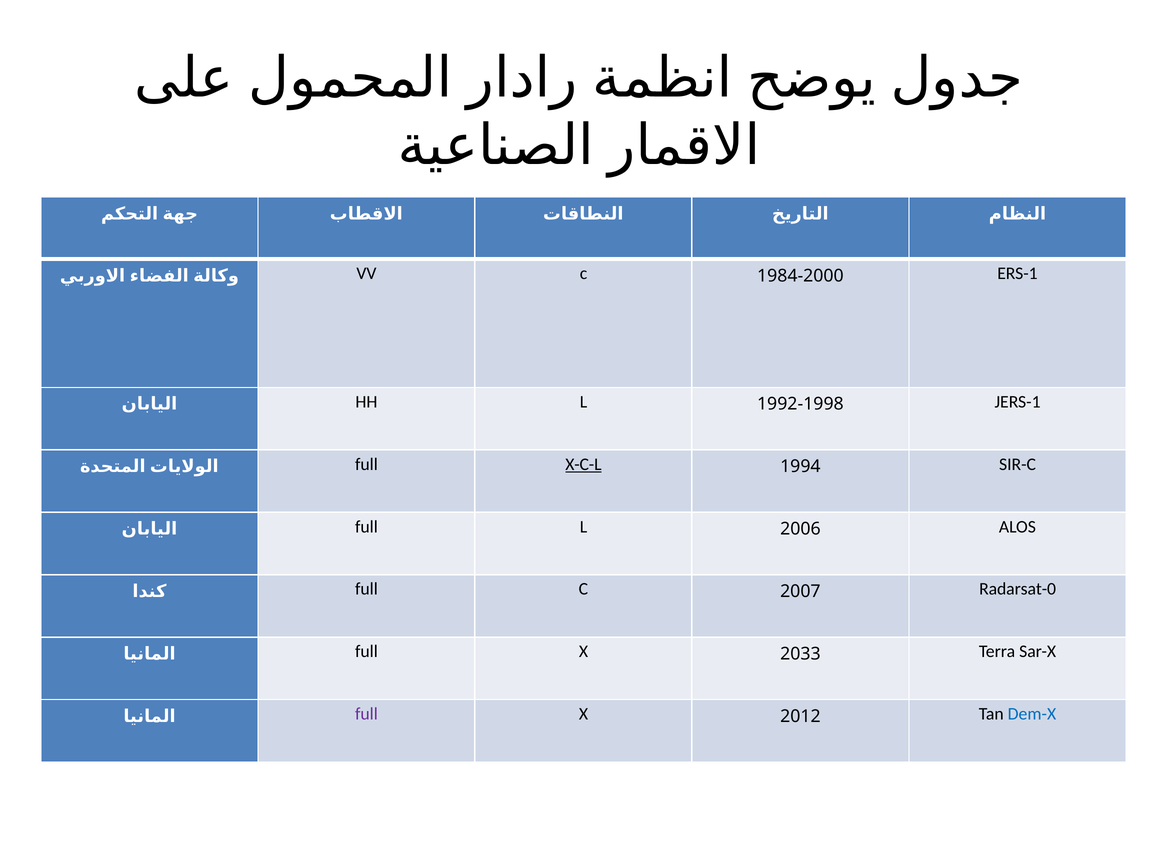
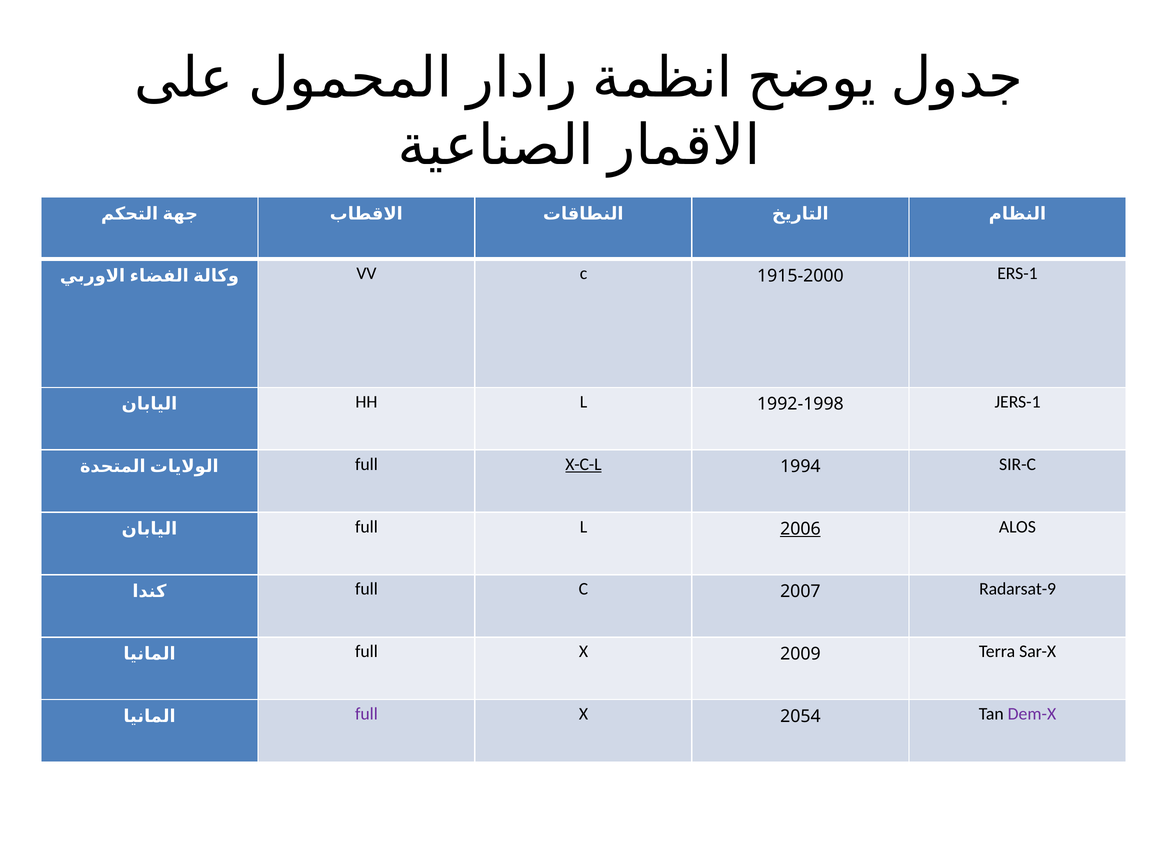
1984-2000: 1984-2000 -> 1915-2000 (800, 276)
2006 underline: none -> present (800, 529)
Radarsat-0: Radarsat-0 -> Radarsat-9 (1018, 589)
2033: 2033 -> 2009 (800, 654)
2012: 2012 -> 2054 (800, 717)
Dem-X colour: blue -> purple (1032, 714)
